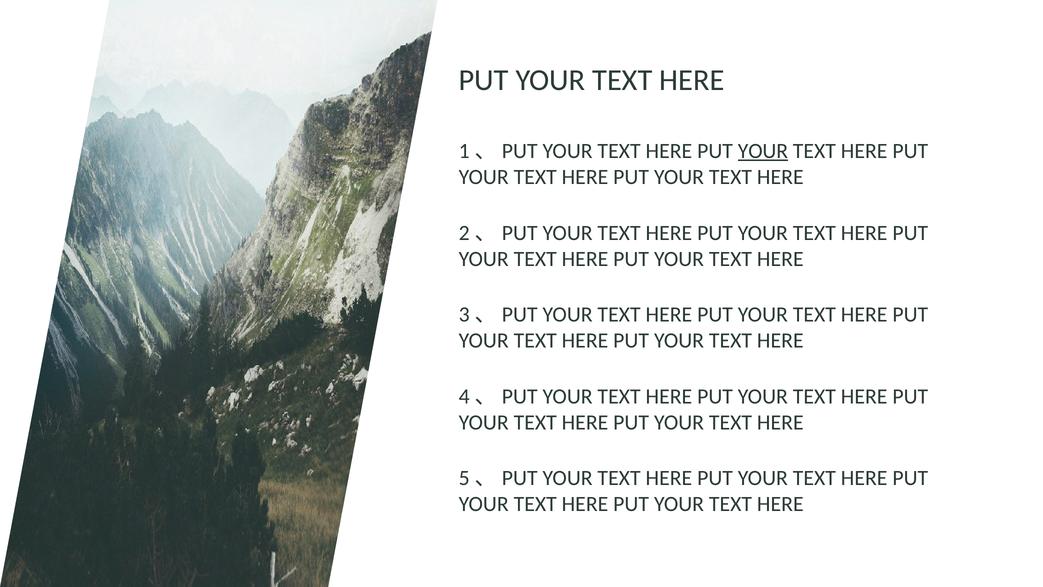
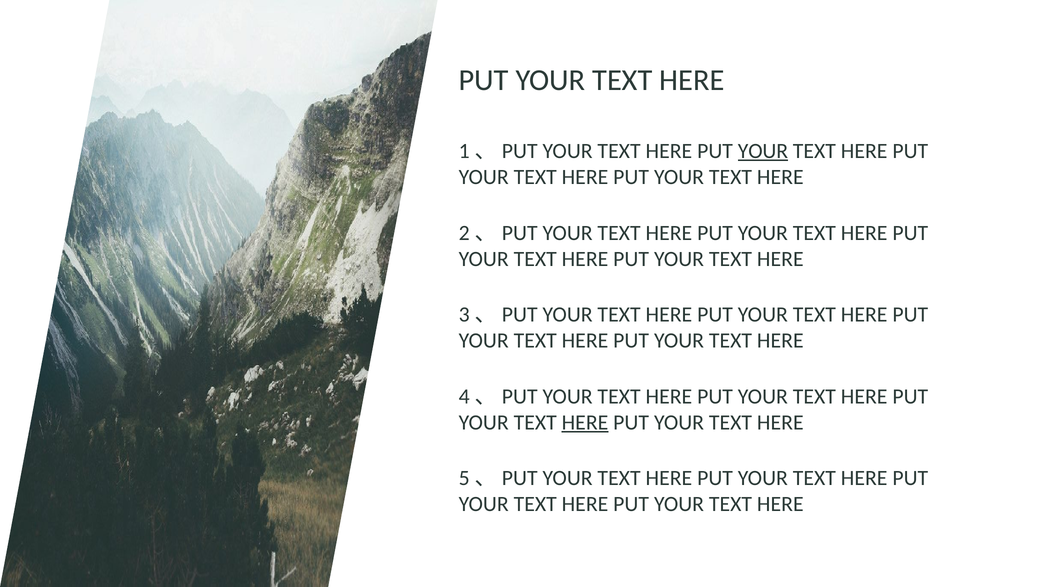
HERE underline: none -> present (585, 422)
